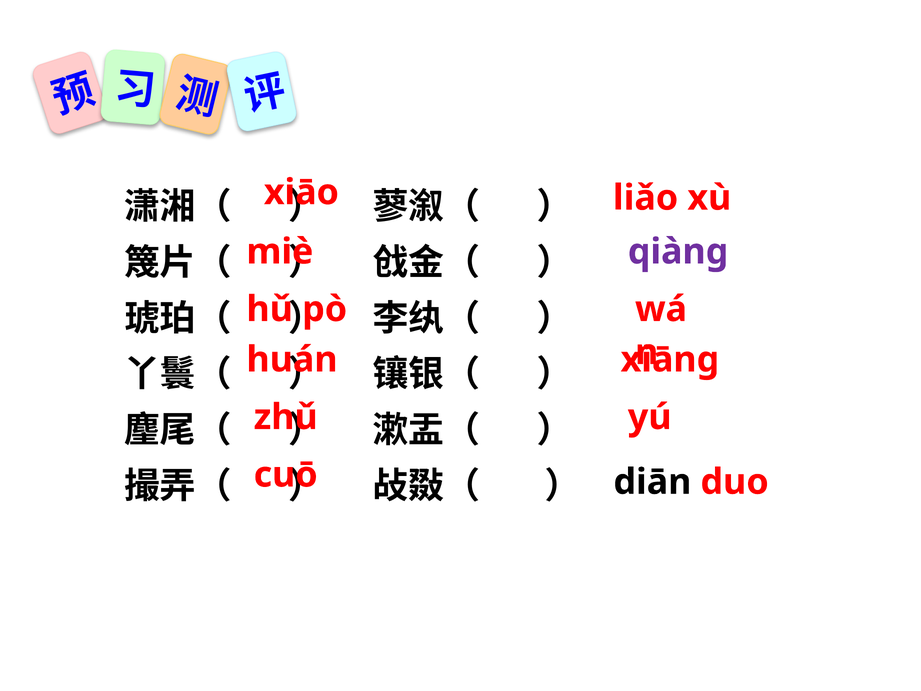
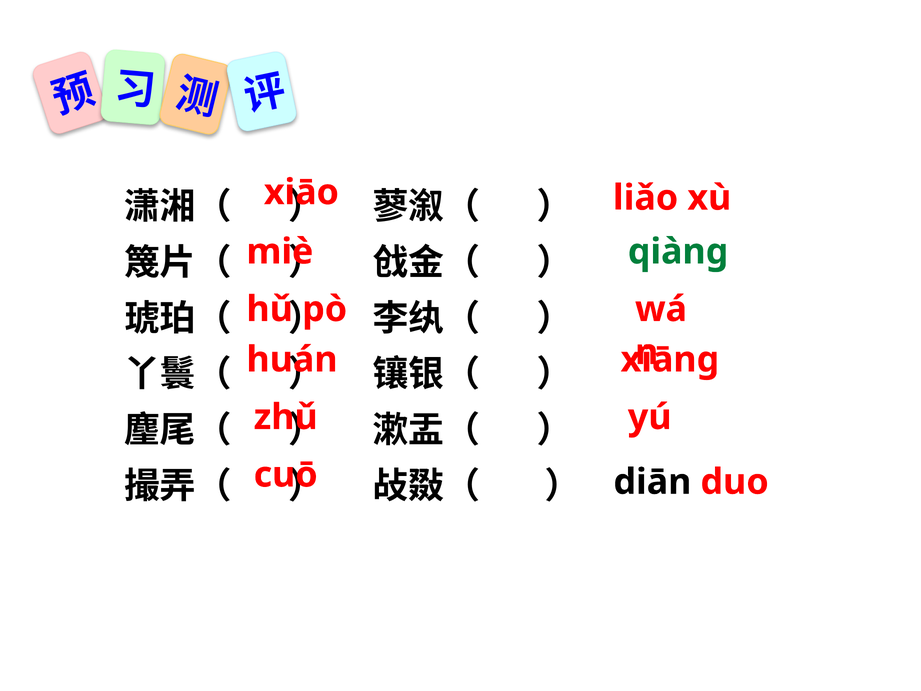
qiànɡ colour: purple -> green (678, 252)
